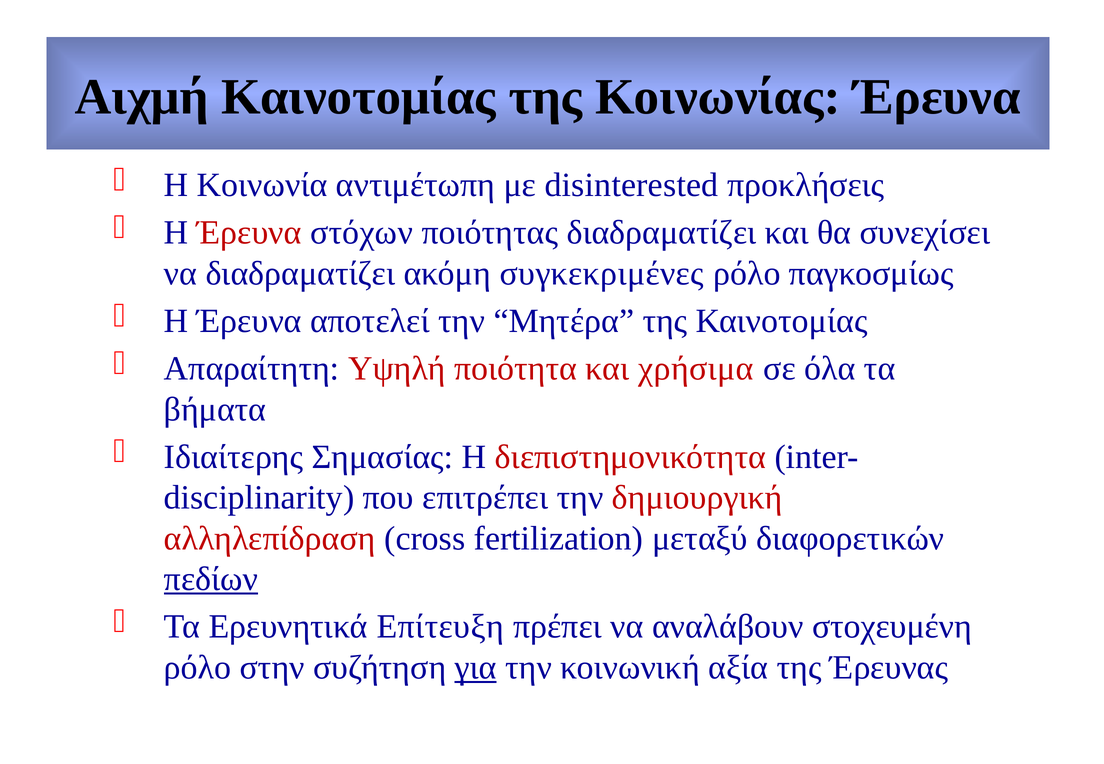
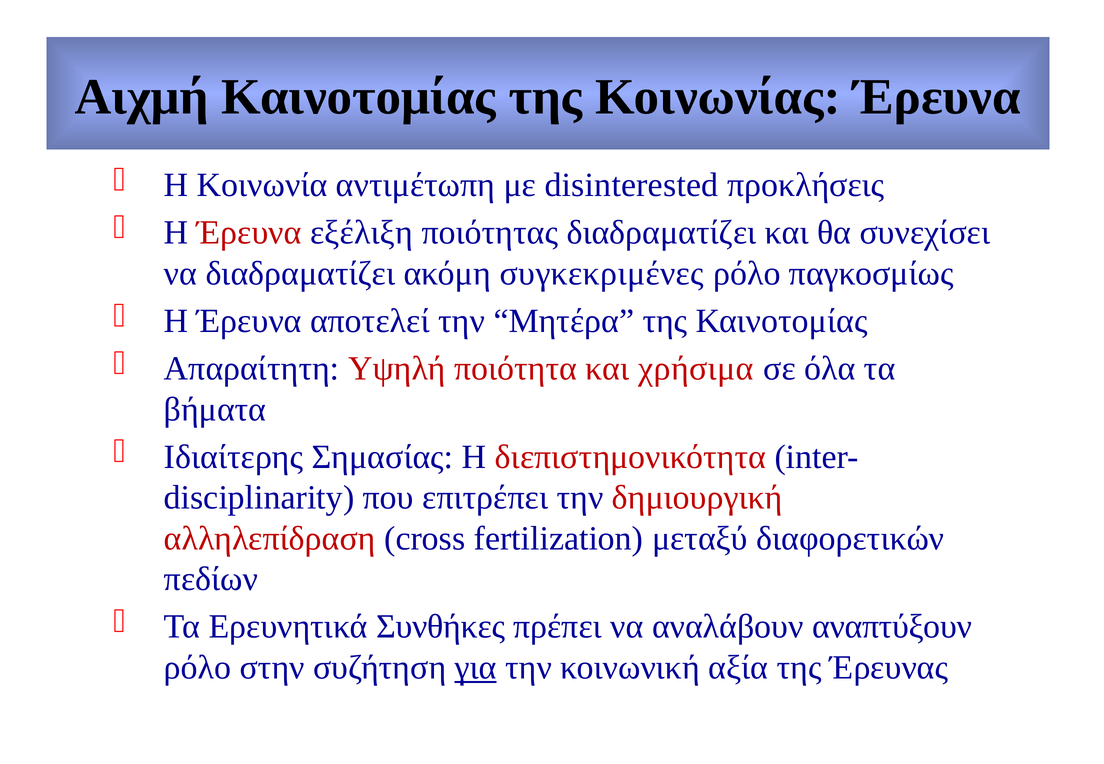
στόχων: στόχων -> εξέλιξη (362, 233)
πεδίων underline: present -> none (211, 579)
Επίτευξη: Επίτευξη -> Συνθήκες (441, 627)
στοχευμένη: στοχευμένη -> αναπτύξουν (892, 627)
